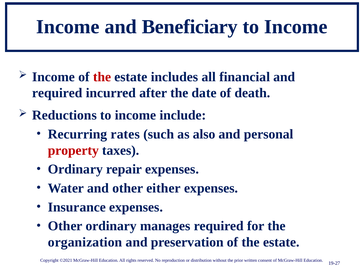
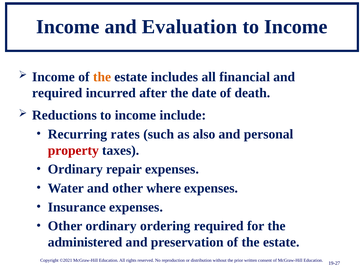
Beneficiary: Beneficiary -> Evaluation (190, 27)
the colour: red -> orange (102, 77)
either: either -> where (164, 189)
manages: manages -> ordering (165, 227)
organization: organization -> administered (85, 243)
